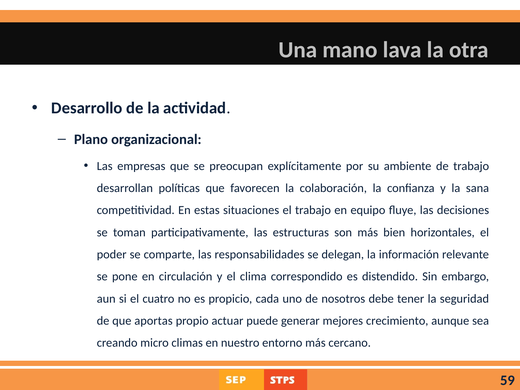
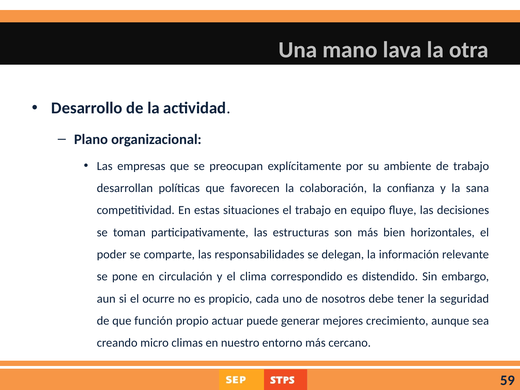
cuatro: cuatro -> ocurre (158, 299)
aportas: aportas -> función (154, 321)
